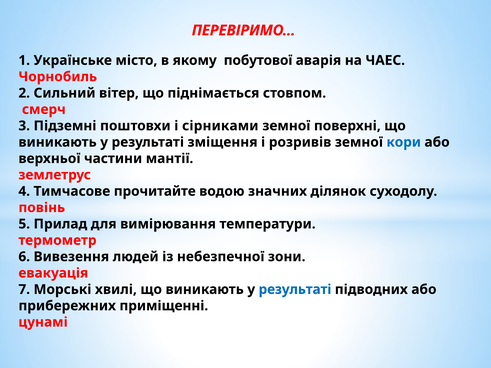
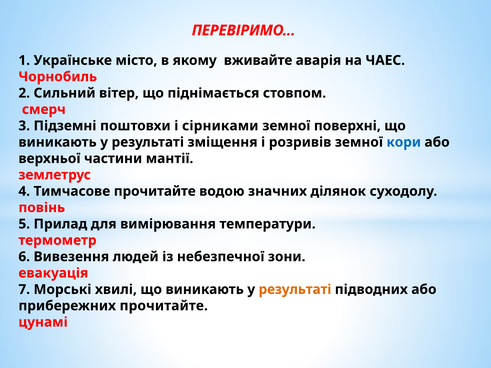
побутової: побутової -> вживайте (258, 60)
результаті colour: blue -> orange (295, 290)
прибережних приміщенні: приміщенні -> прочитайте (164, 306)
